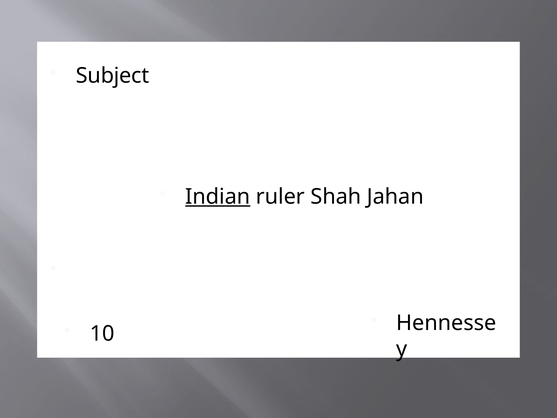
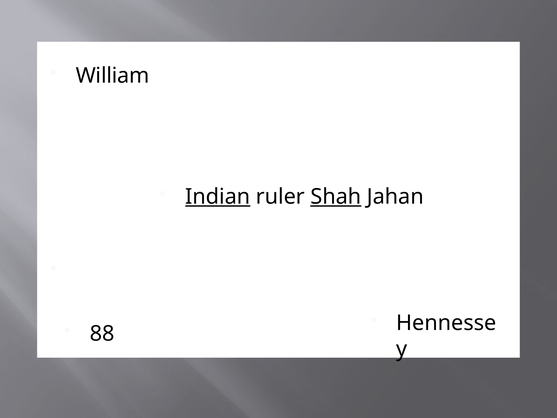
Subject: Subject -> William (113, 76)
Shah underline: none -> present (336, 196)
10: 10 -> 88 (102, 333)
